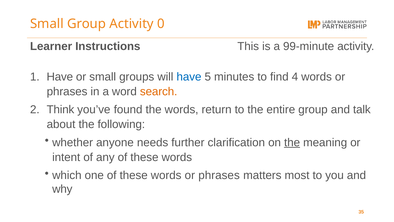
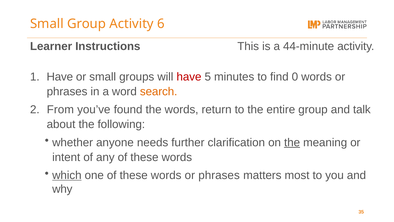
0: 0 -> 6 (161, 24)
99-minute: 99-minute -> 44-minute (309, 46)
have colour: blue -> red (189, 77)
4: 4 -> 0 (295, 77)
Think: Think -> From (60, 109)
which underline: none -> present (67, 175)
